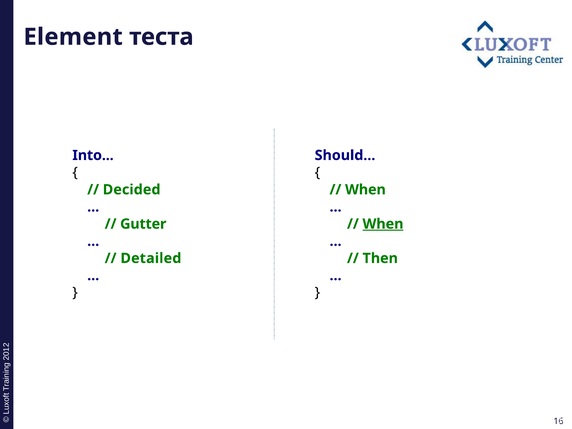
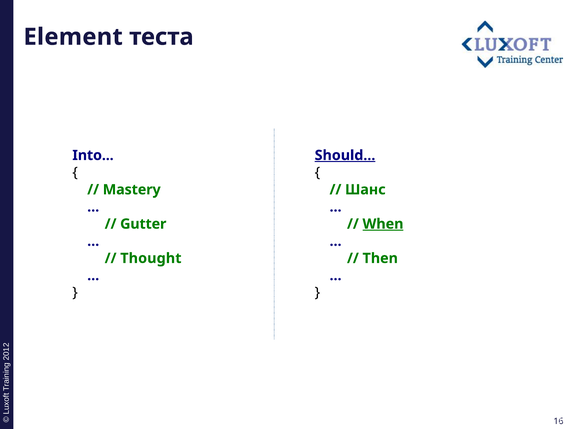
Should underline: none -> present (345, 155)
Decided: Decided -> Mastery (132, 190)
When: When -> Шанс (365, 190)
Detailed: Detailed -> Thought (151, 258)
